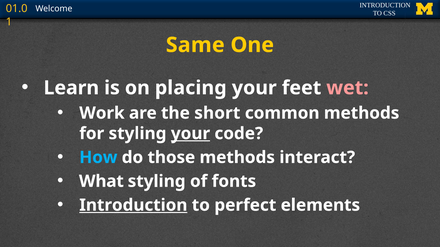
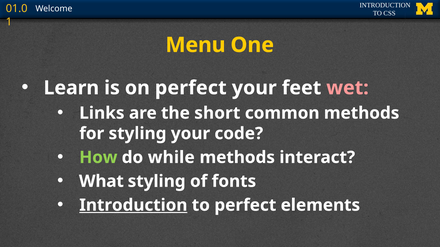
Same: Same -> Menu (195, 45)
on placing: placing -> perfect (191, 88)
Work: Work -> Links (102, 113)
your underline: present -> none (190, 134)
How colour: light blue -> light green (98, 158)
those: those -> while (171, 158)
